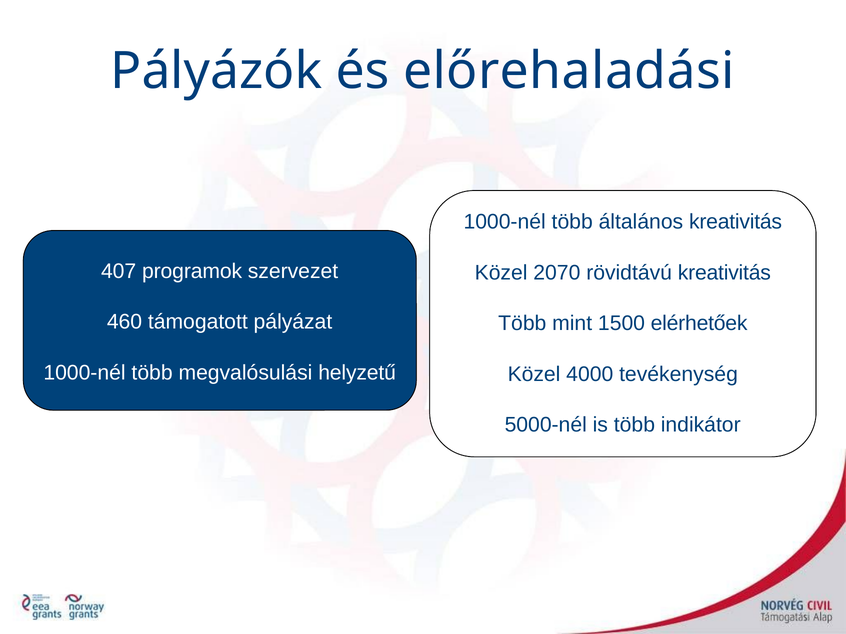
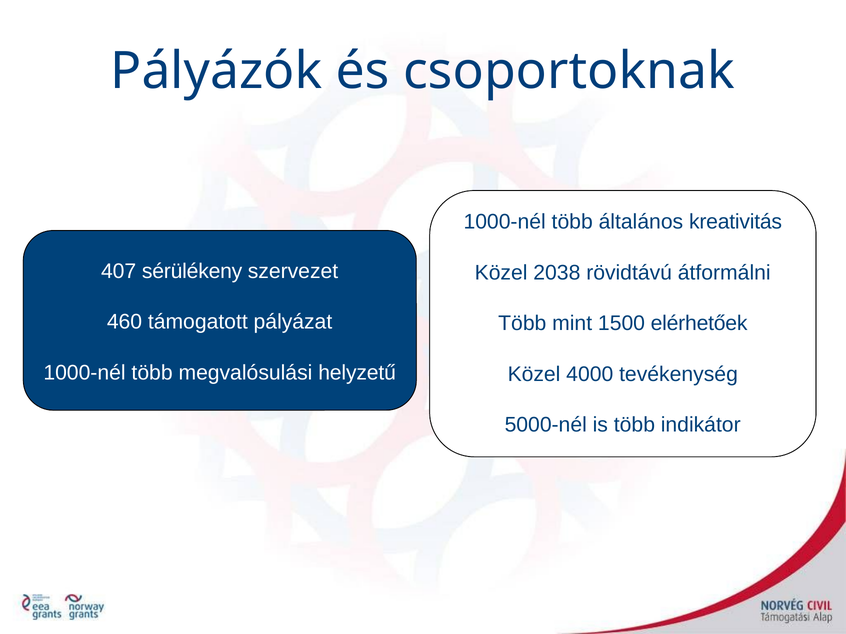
előrehaladási: előrehaladási -> csoportoknak (569, 71)
programok: programok -> sérülékeny (192, 271)
2070: 2070 -> 2038 (557, 273)
rövidtávú kreativitás: kreativitás -> átformálni (724, 273)
